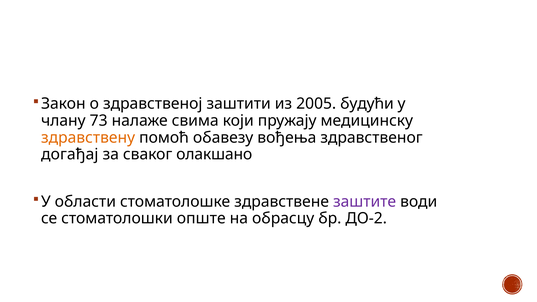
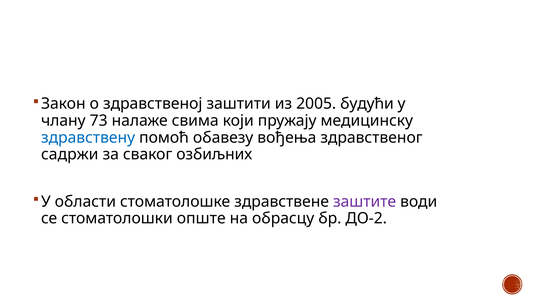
здравствену colour: orange -> blue (88, 138)
догађај: догађај -> садржи (70, 154)
олакшано: олакшано -> озбиљних (214, 154)
